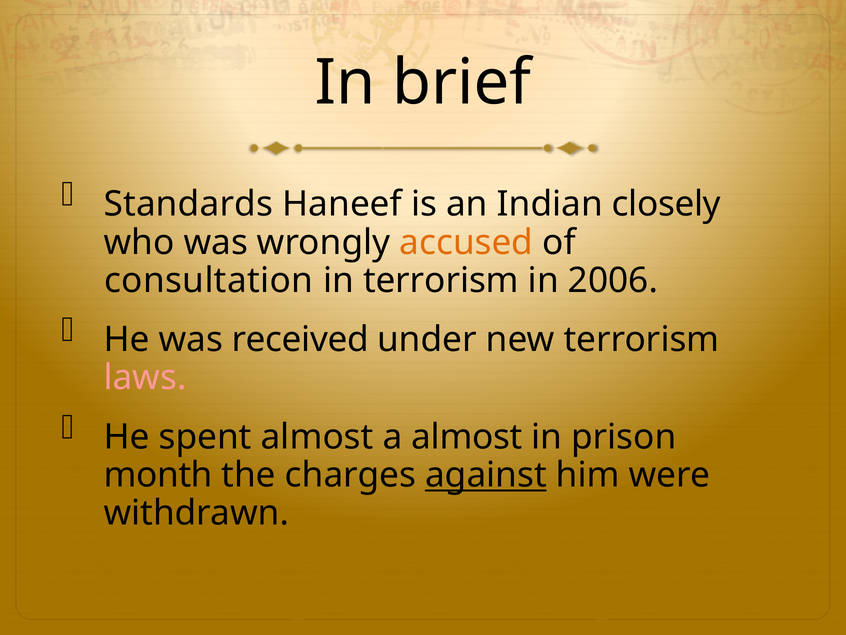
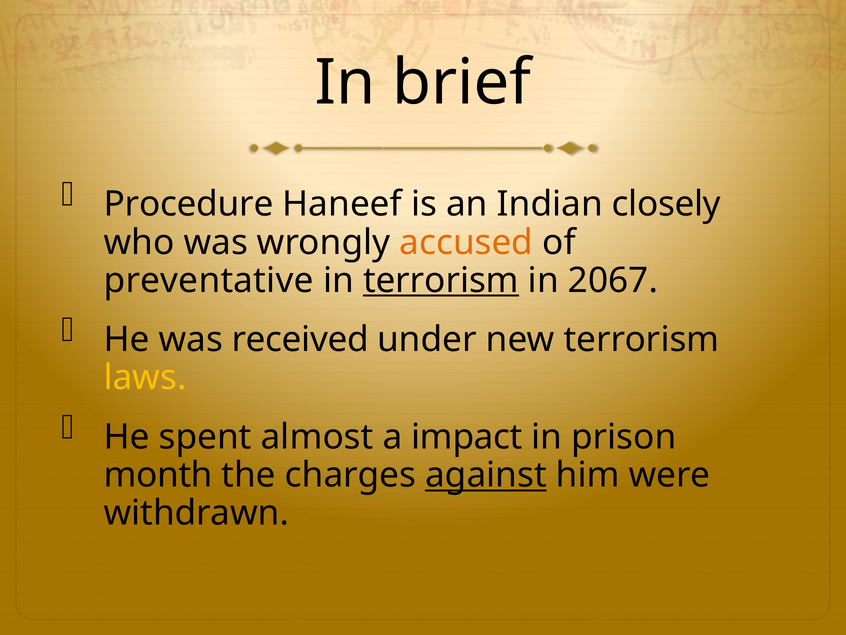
Standards: Standards -> Procedure (189, 204)
consultation: consultation -> preventative (209, 280)
terrorism underline: none -> present (441, 280)
2006: 2006 -> 2067 (613, 280)
laws colour: pink -> yellow (145, 378)
a almost: almost -> impact (467, 437)
